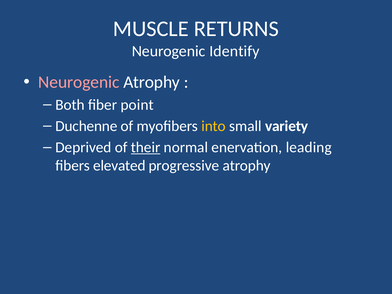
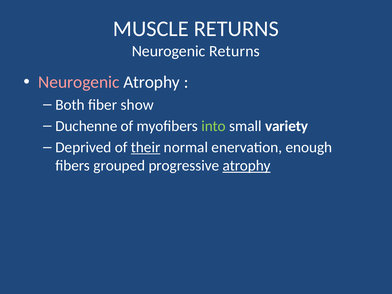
Neurogenic Identify: Identify -> Returns (234, 51)
point: point -> show (137, 105)
into colour: yellow -> light green (214, 126)
leading: leading -> enough (309, 147)
elevated: elevated -> grouped (119, 166)
atrophy underline: none -> present (247, 166)
